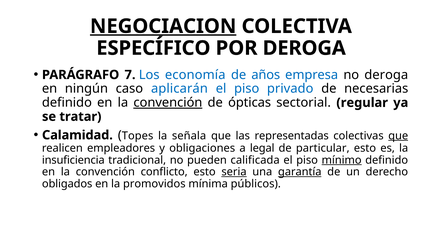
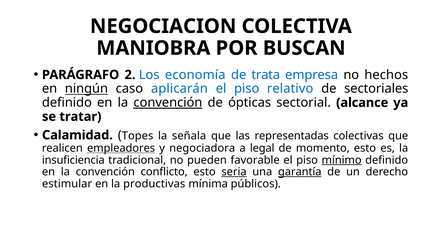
NEGOCIACION underline: present -> none (163, 26)
ESPECÍFICO: ESPECÍFICO -> MANIOBRA (153, 48)
POR DEROGA: DEROGA -> BUSCAN (304, 48)
7: 7 -> 2 (130, 75)
años: años -> trata (266, 75)
no deroga: deroga -> hechos (386, 75)
ningún underline: none -> present (86, 89)
privado: privado -> relativo (290, 89)
necesarias: necesarias -> sectoriales (376, 89)
regular: regular -> alcance (362, 103)
que underline: present -> none (398, 136)
empleadores underline: none -> present (121, 148)
obligaciones: obligaciones -> negociadora (202, 148)
particular: particular -> momento (323, 148)
calificada: calificada -> favorable (255, 160)
obligados: obligados -> estimular (67, 184)
promovidos: promovidos -> productivas (154, 184)
